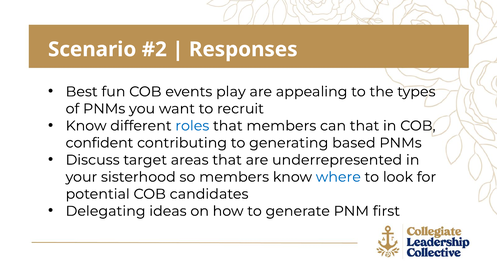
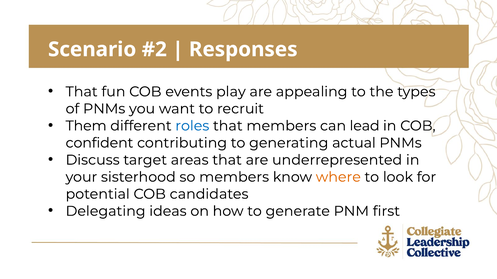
Best: Best -> That (82, 92)
Know: Know -> Them (86, 126)
can that: that -> lead (365, 126)
based: based -> actual (354, 143)
where colour: blue -> orange (338, 177)
